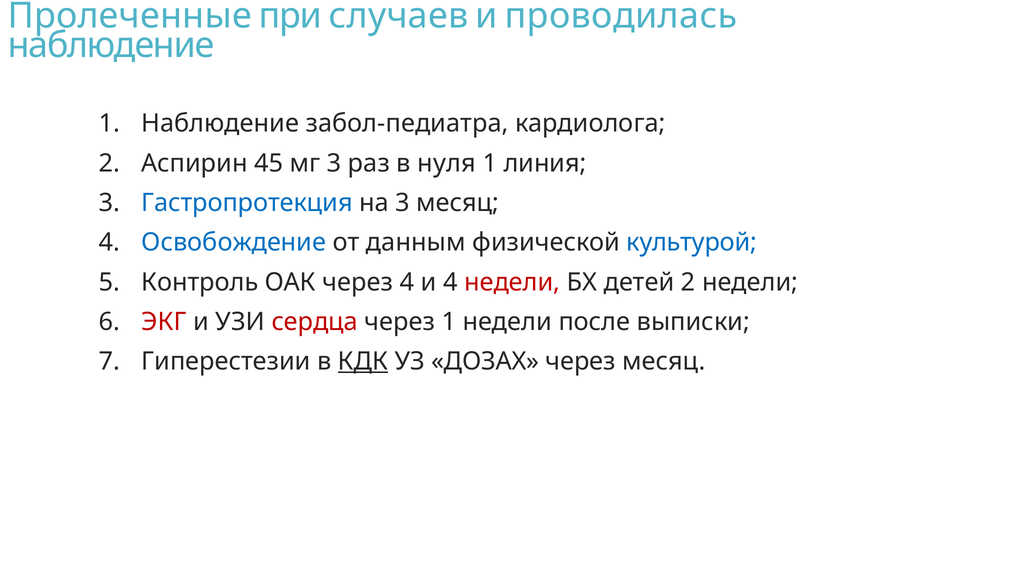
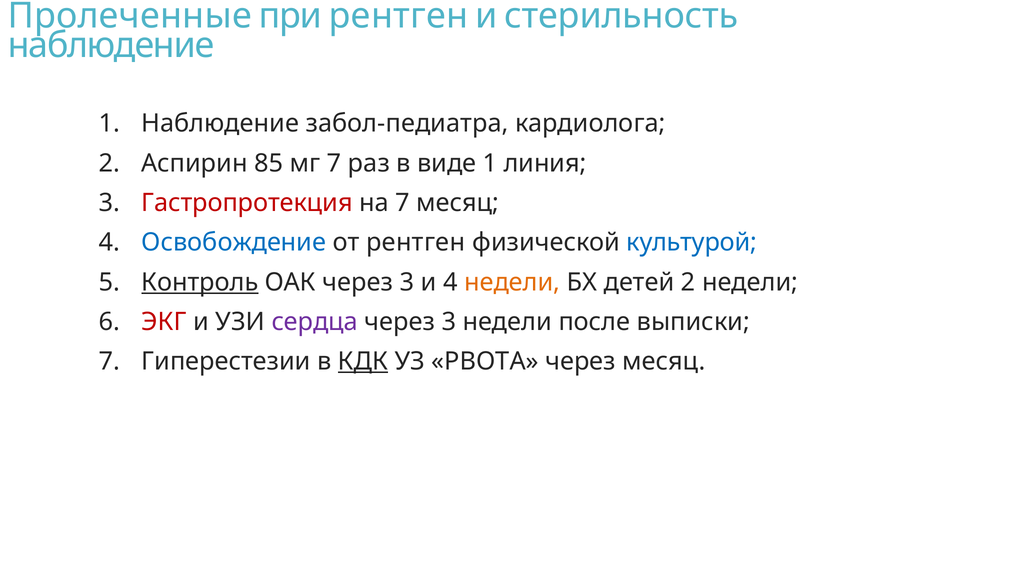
при случаев: случаев -> рентген (399, 16)
проводилась: проводилась -> стерильность (621, 16)
45: 45 -> 85 (269, 163)
мг 3: 3 -> 7 (334, 163)
нуля: нуля -> виде (447, 163)
Гастропротекция colour: blue -> red (247, 203)
на 3: 3 -> 7 (403, 203)
от данным: данным -> рентген (416, 242)
Контроль underline: none -> present (200, 282)
ОАК через 4: 4 -> 3 (407, 282)
недели colour: red -> orange (512, 282)
сердца colour: red -> purple (315, 321)
1: 1 -> 3 (449, 321)
ДОЗАХ: ДОЗАХ -> РВОТА (485, 361)
